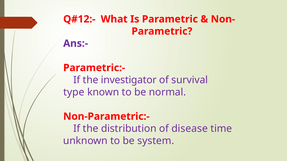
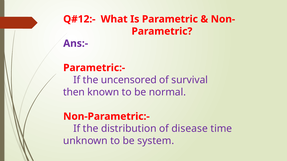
investigator: investigator -> uncensored (129, 80)
type: type -> then (74, 92)
